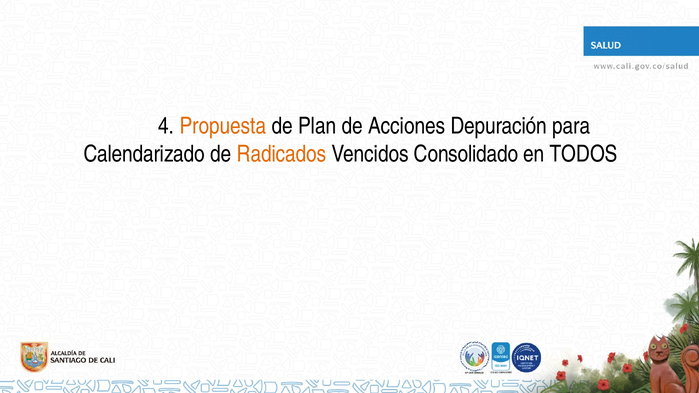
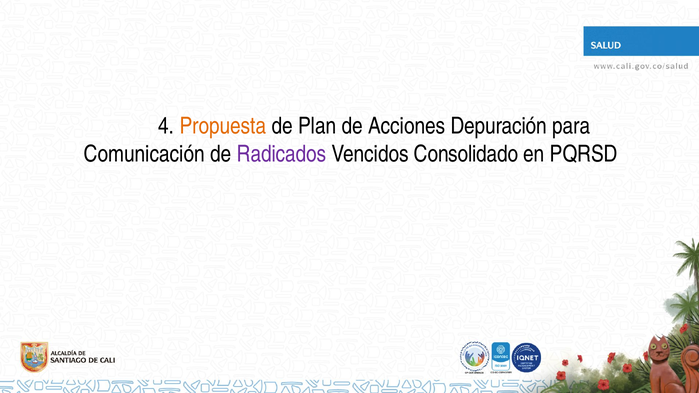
Calendarizado: Calendarizado -> Comunicación (144, 154)
Radicados colour: orange -> purple (282, 154)
TODOS: TODOS -> PQRSD (584, 154)
